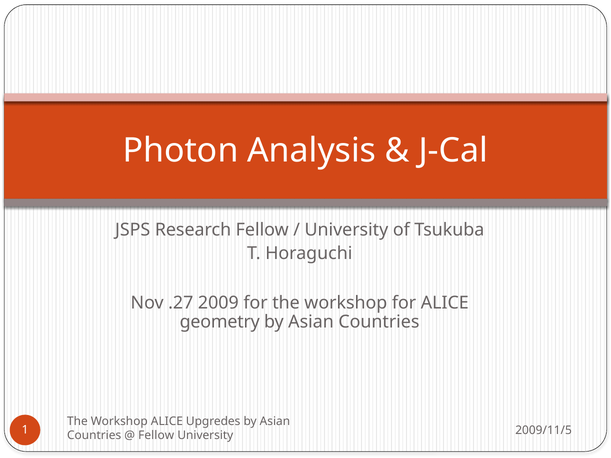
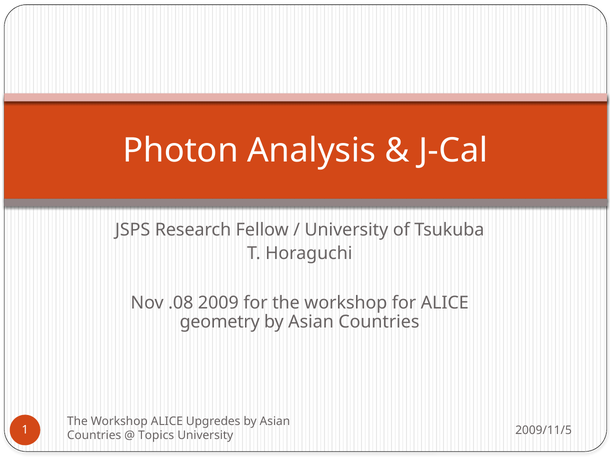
.27: .27 -> .08 (181, 303)
Fellow: Fellow -> Topics (156, 436)
